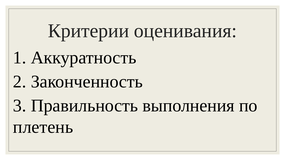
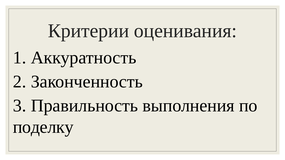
плетень: плетень -> поделку (43, 127)
